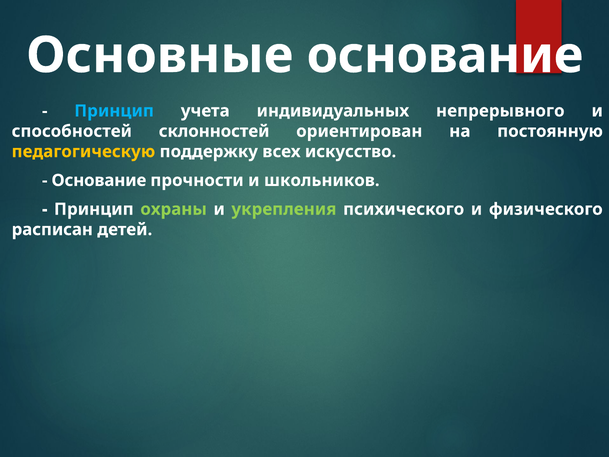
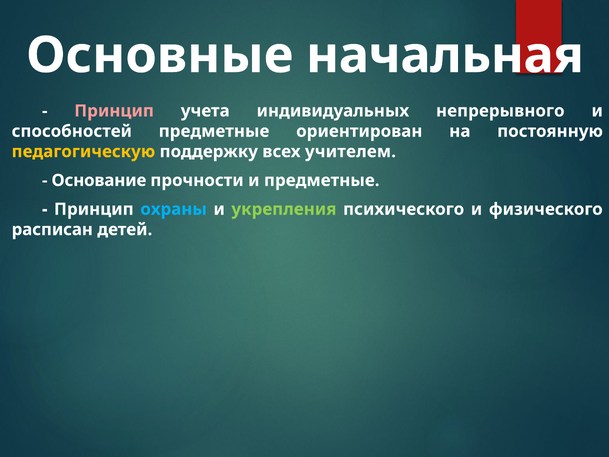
Основные основание: основание -> начальная (445, 55)
Принцип colour: light blue -> pink (114, 111)
способностей склонностей: склонностей -> предметные (214, 131)
искусство: искусство -> учителем (350, 152)
и школьников: школьников -> предметные (322, 180)
охраны colour: light green -> light blue (174, 209)
